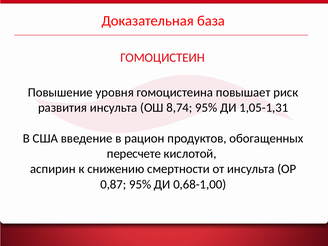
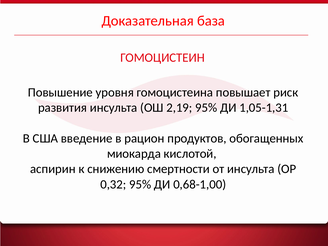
8,74: 8,74 -> 2,19 (179, 108)
пересчете: пересчете -> миокарда (134, 154)
0,87: 0,87 -> 0,32 (113, 184)
